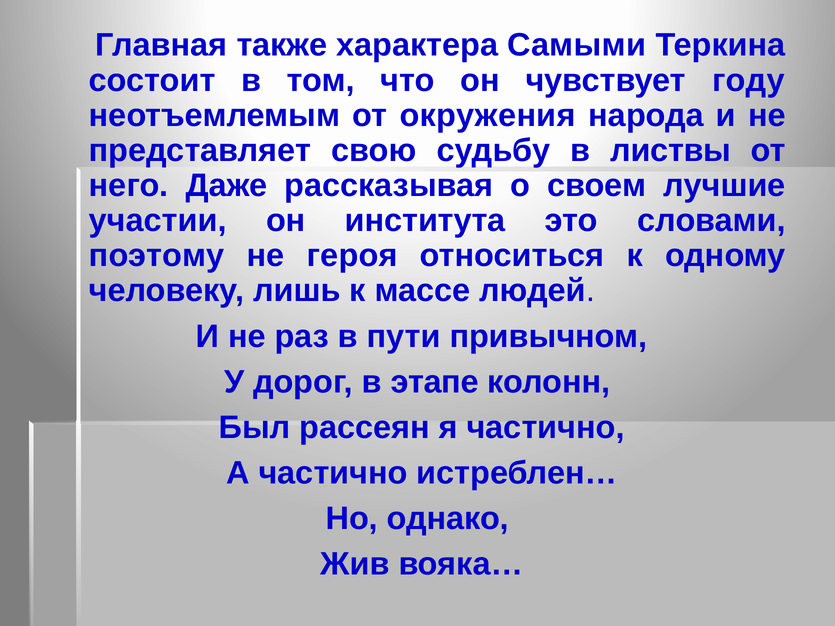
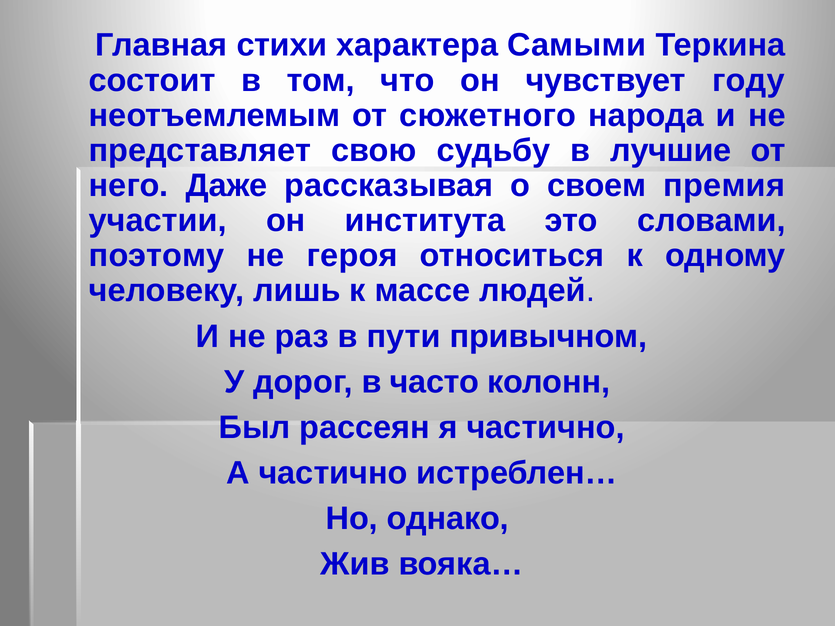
также: также -> стихи (282, 45)
окружения: окружения -> сюжетного (488, 115)
листвы: листвы -> лучшие (671, 151)
лучшие: лучшие -> премия (724, 186)
этапе: этапе -> часто (435, 382)
